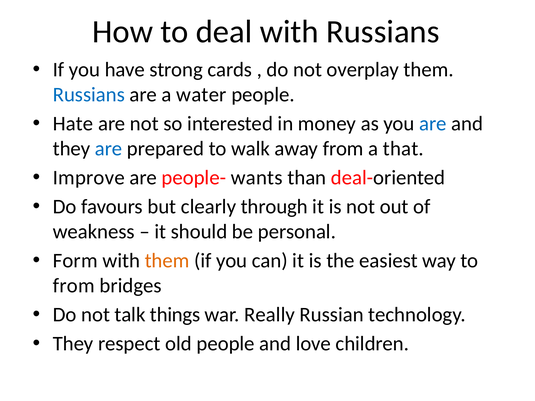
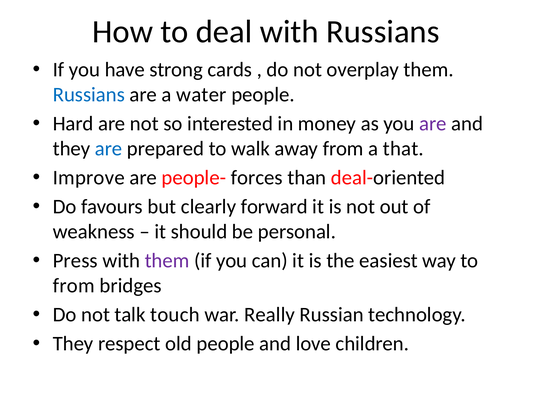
Hate: Hate -> Hard (73, 124)
are colour: blue -> purple (433, 124)
wants: wants -> forces (257, 178)
through: through -> forward (274, 207)
Form: Form -> Press (75, 261)
them colour: orange -> purple (167, 261)
things: things -> touch (175, 315)
